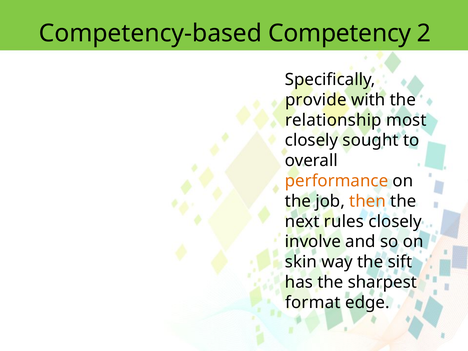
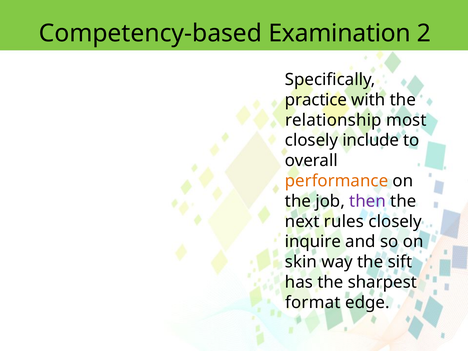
Competency: Competency -> Examination (340, 33)
provide: provide -> practice (316, 100)
sought: sought -> include (371, 140)
then colour: orange -> purple (368, 201)
involve: involve -> inquire (313, 242)
